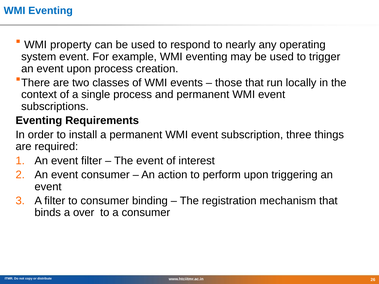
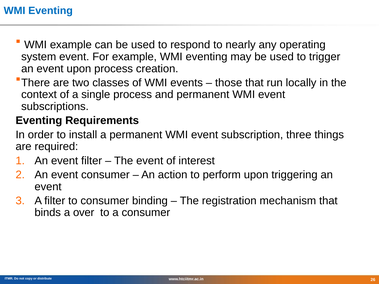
WMI property: property -> example (71, 45)
